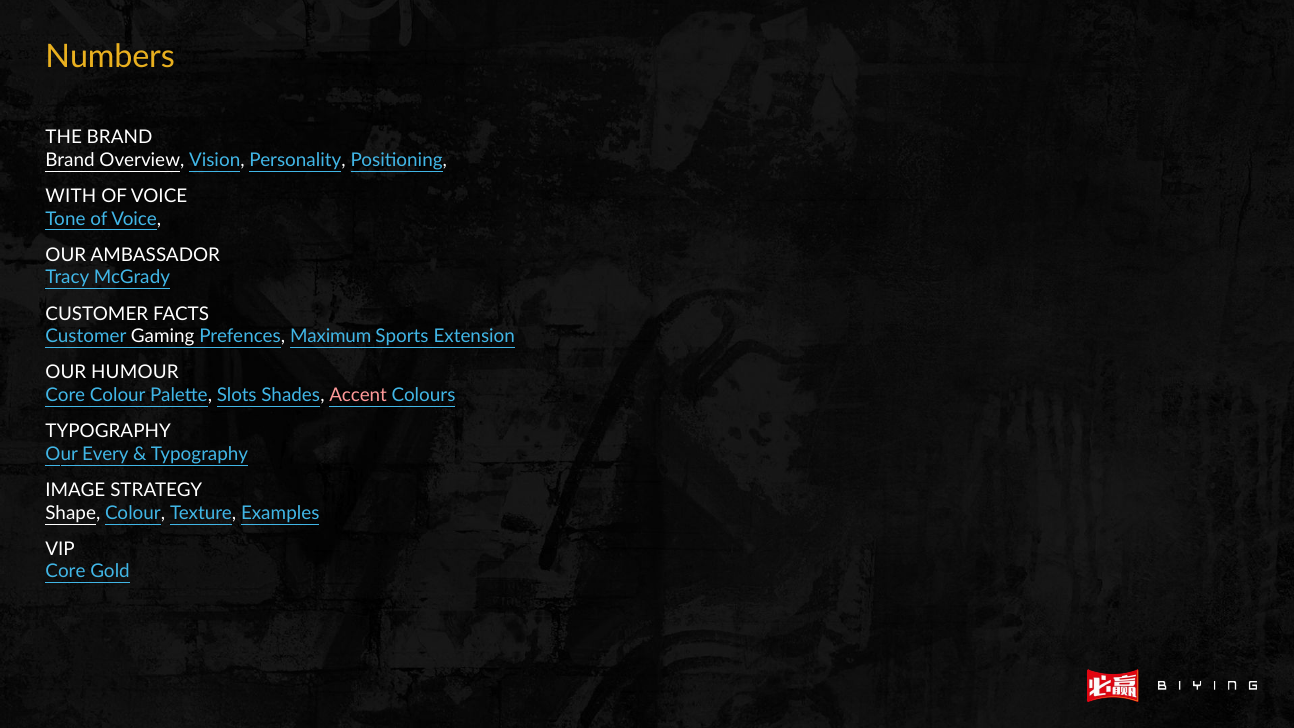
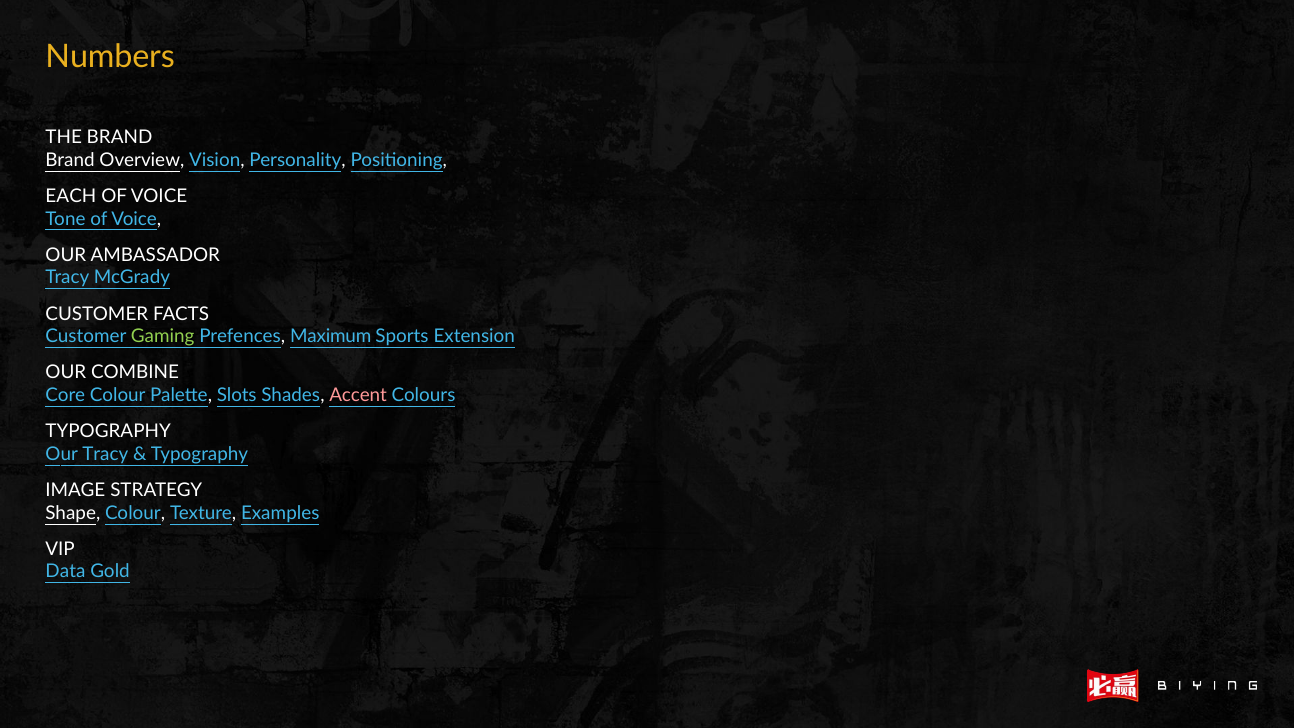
WITH: WITH -> EACH (71, 196)
Gaming colour: white -> light green (163, 336)
HUMOUR: HUMOUR -> COMBINE (135, 373)
Our Every: Every -> Tracy (105, 454)
Core: Core -> Data (65, 572)
